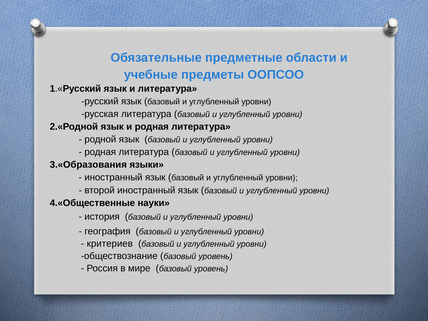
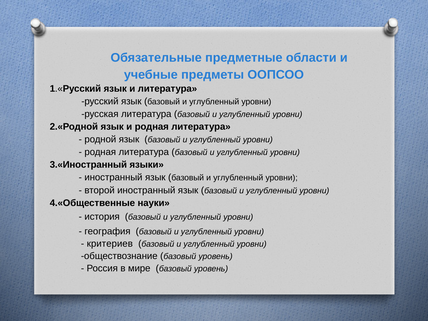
3.«Образования: 3.«Образования -> 3.«Иностранный (88, 165)
